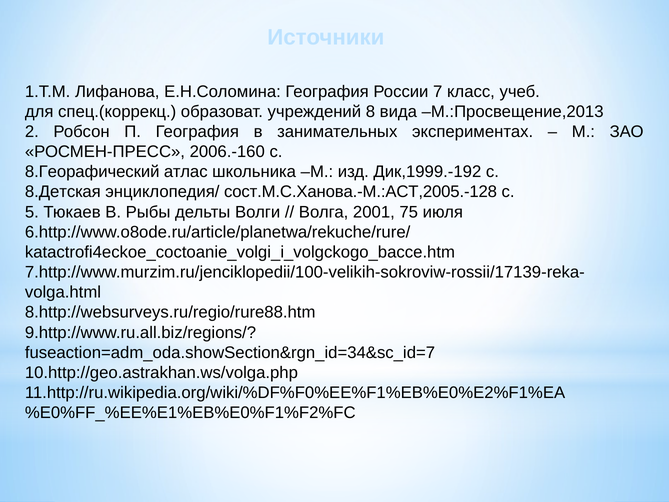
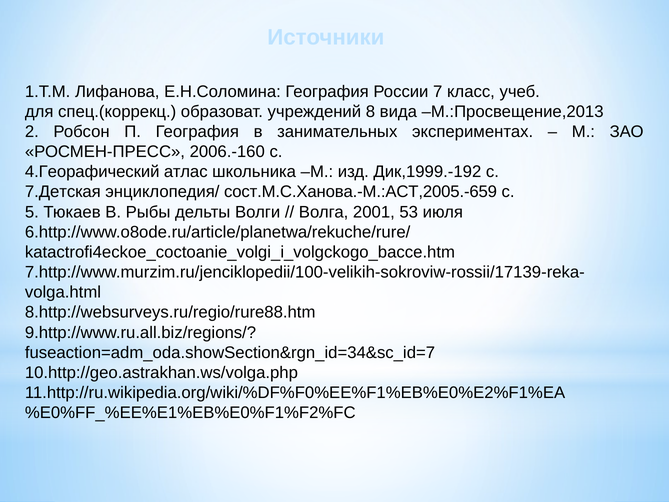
8.Георафический: 8.Георафический -> 4.Георафический (92, 172)
8.Детская: 8.Детская -> 7.Детская (63, 192)
сост.М.С.Ханова.-М.:АСТ,2005.-128: сост.М.С.Ханова.-М.:АСТ,2005.-128 -> сост.М.С.Ханова.-М.:АСТ,2005.-659 (361, 192)
75: 75 -> 53 (409, 212)
